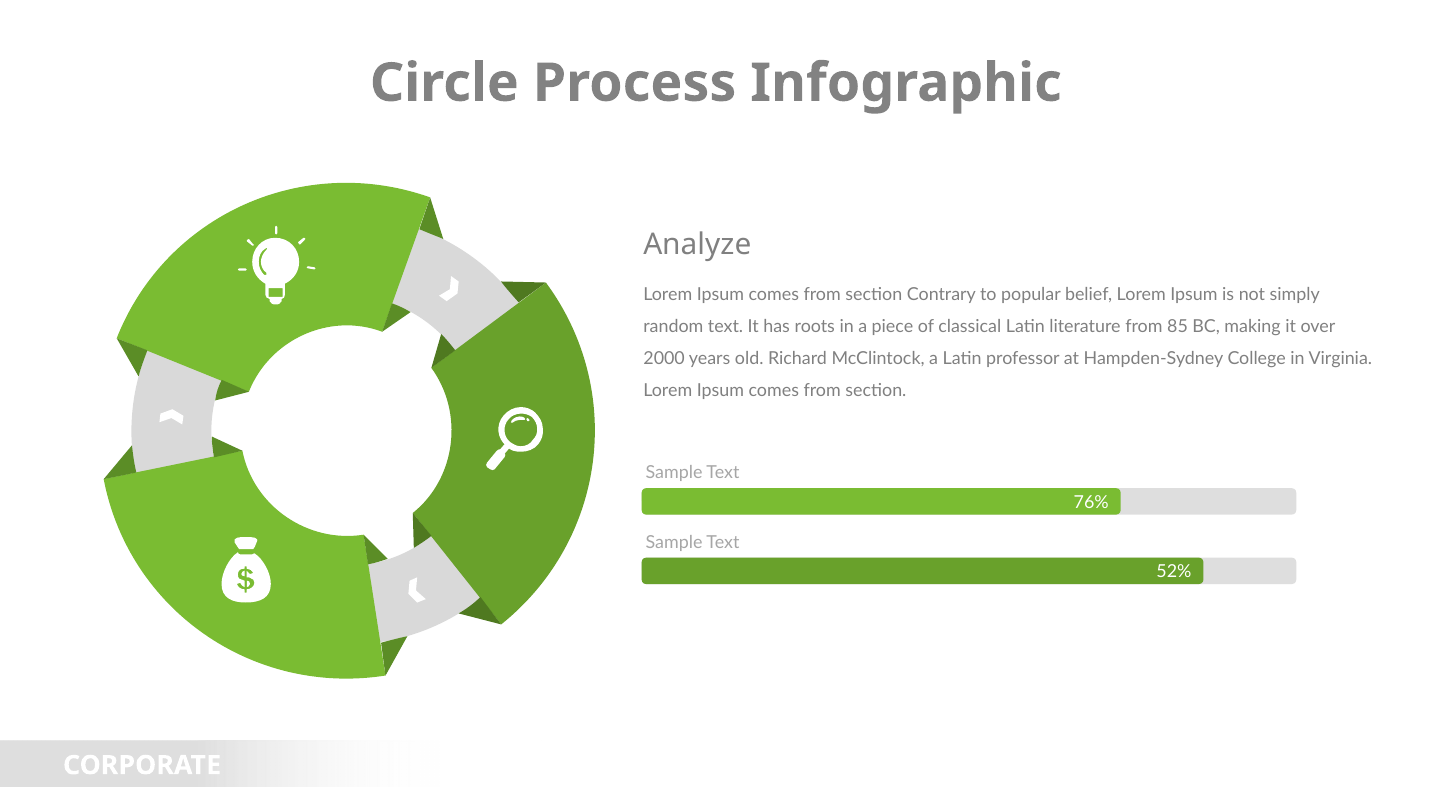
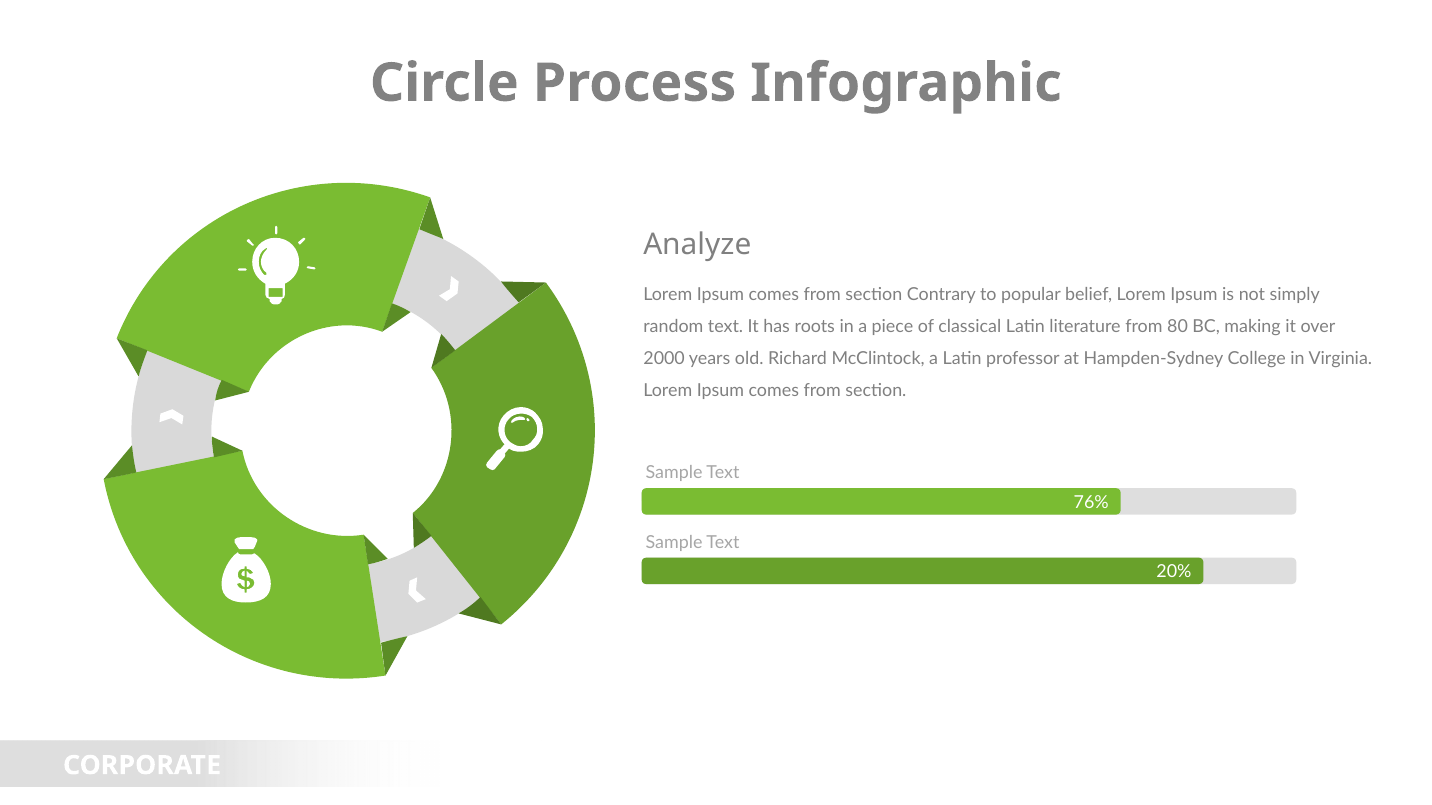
85: 85 -> 80 (1178, 327)
52%: 52% -> 20% (1174, 572)
